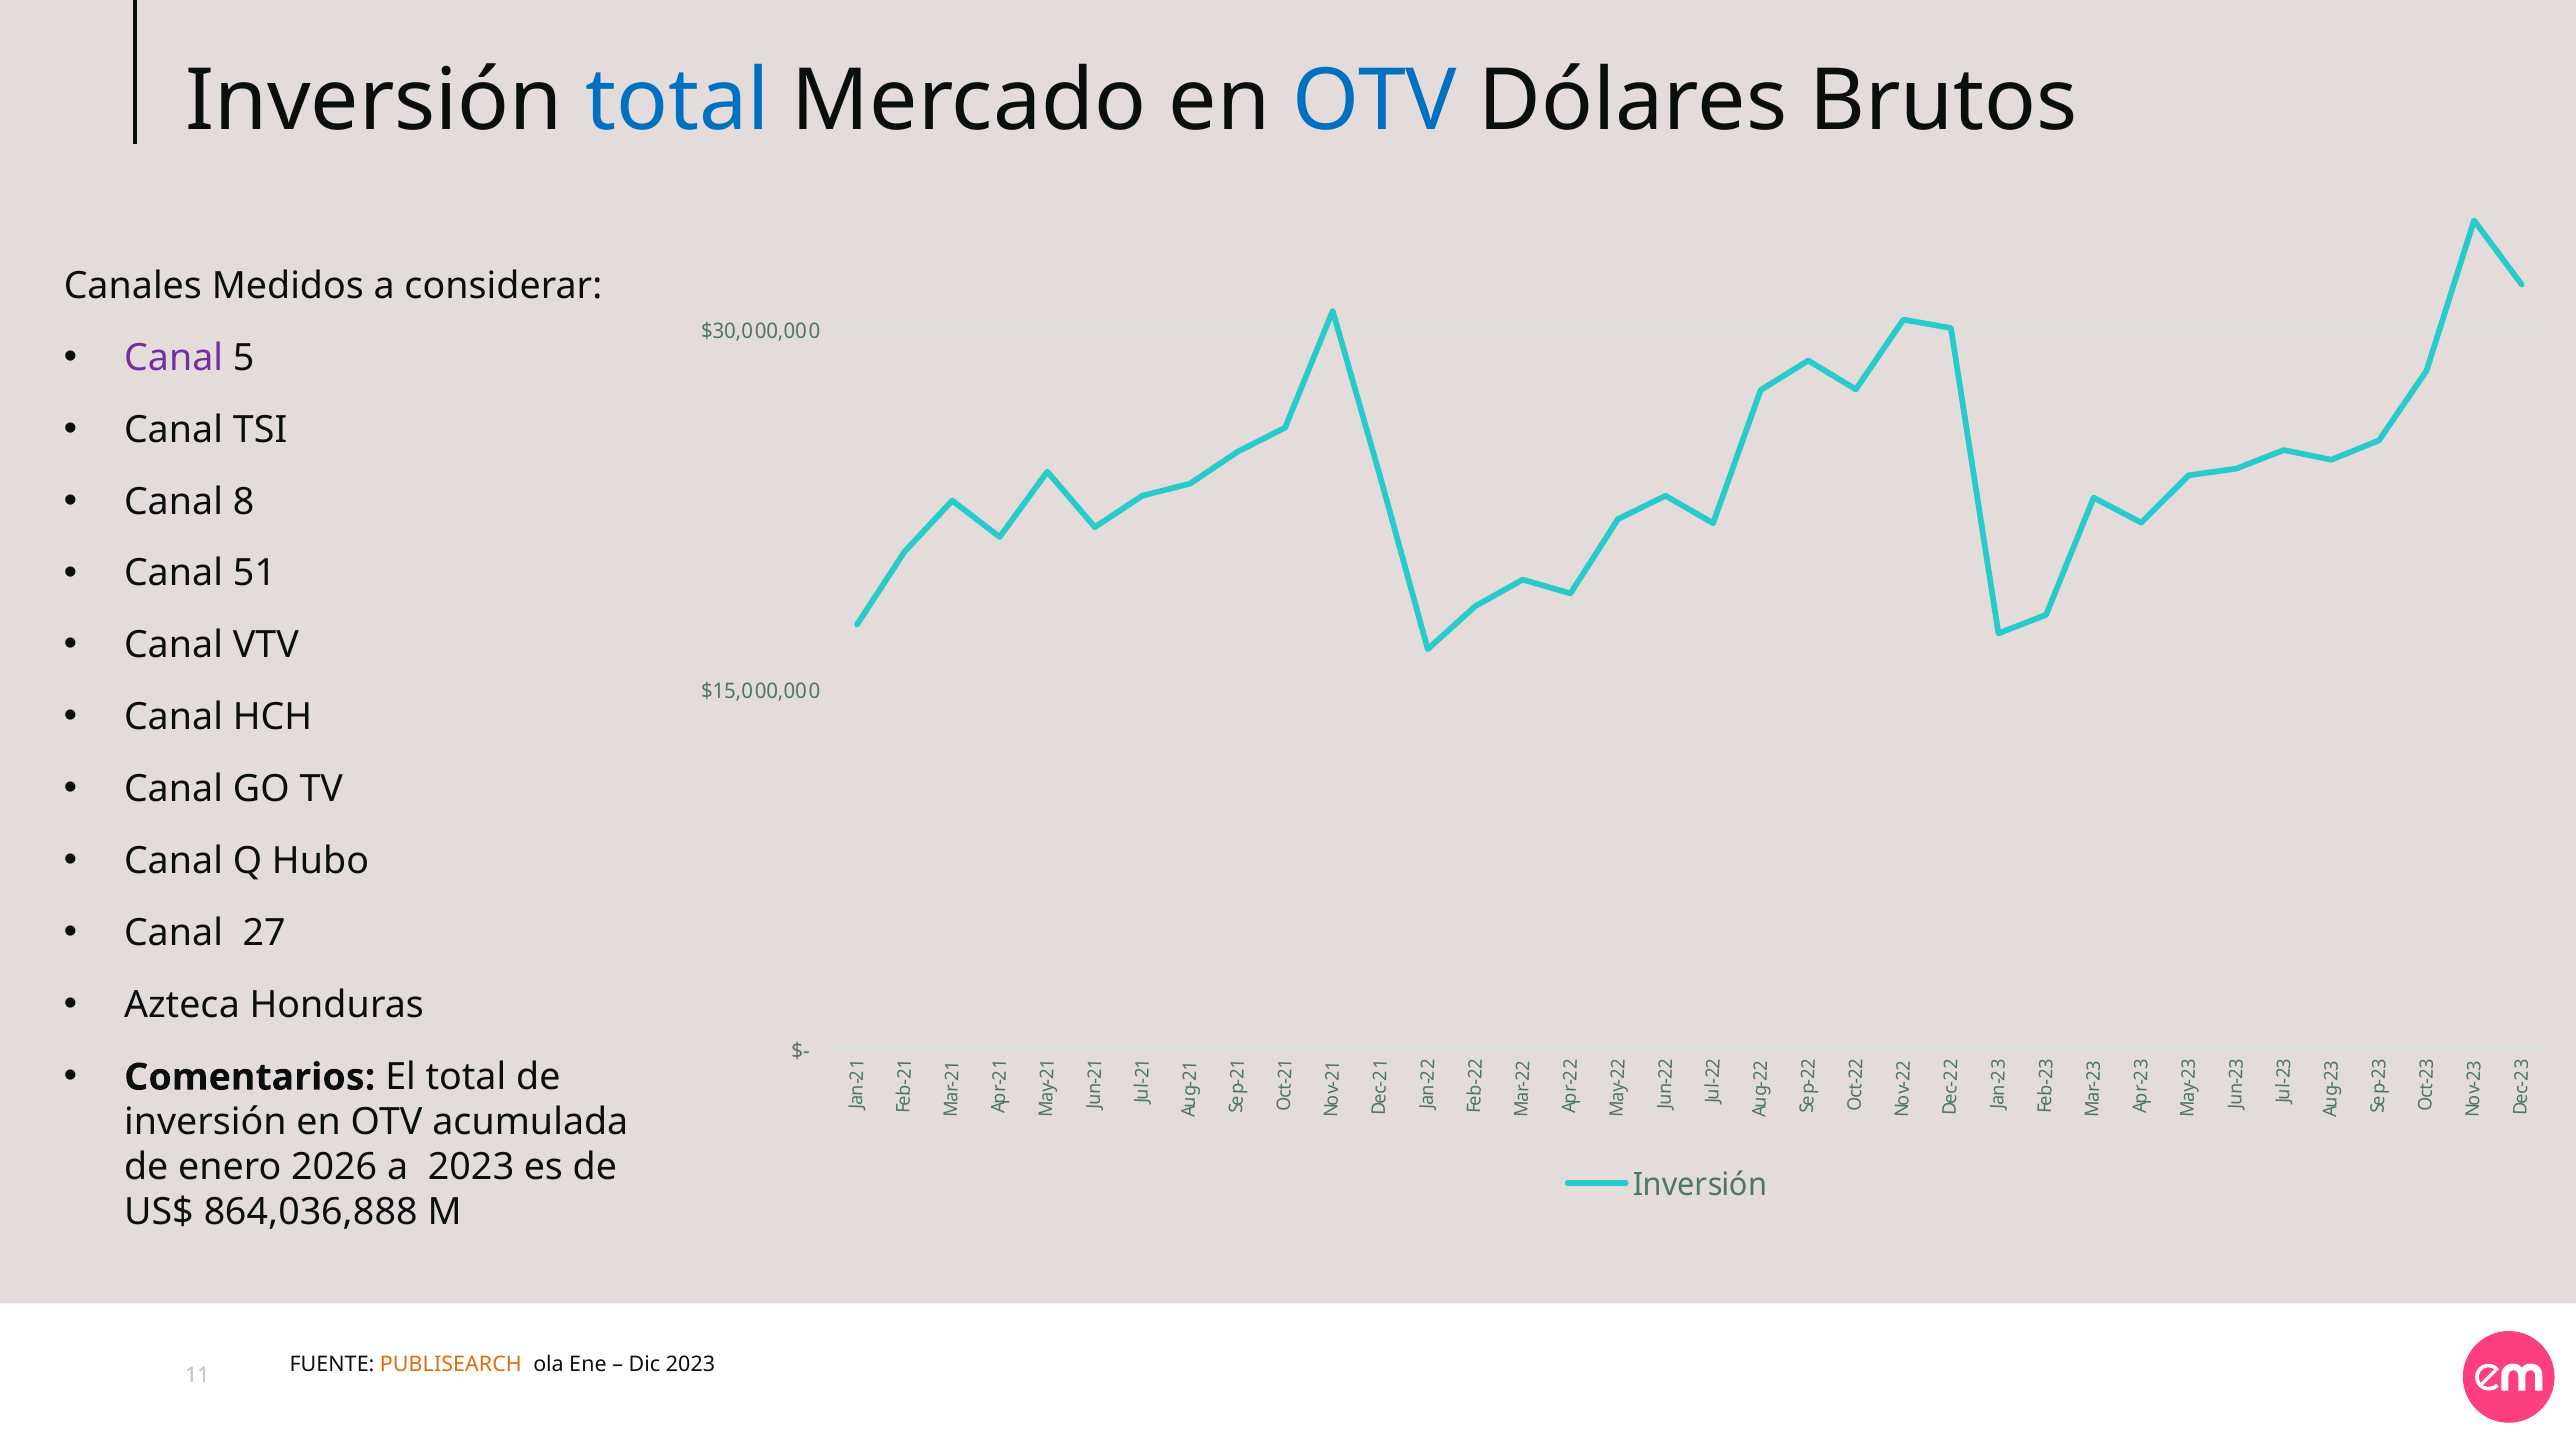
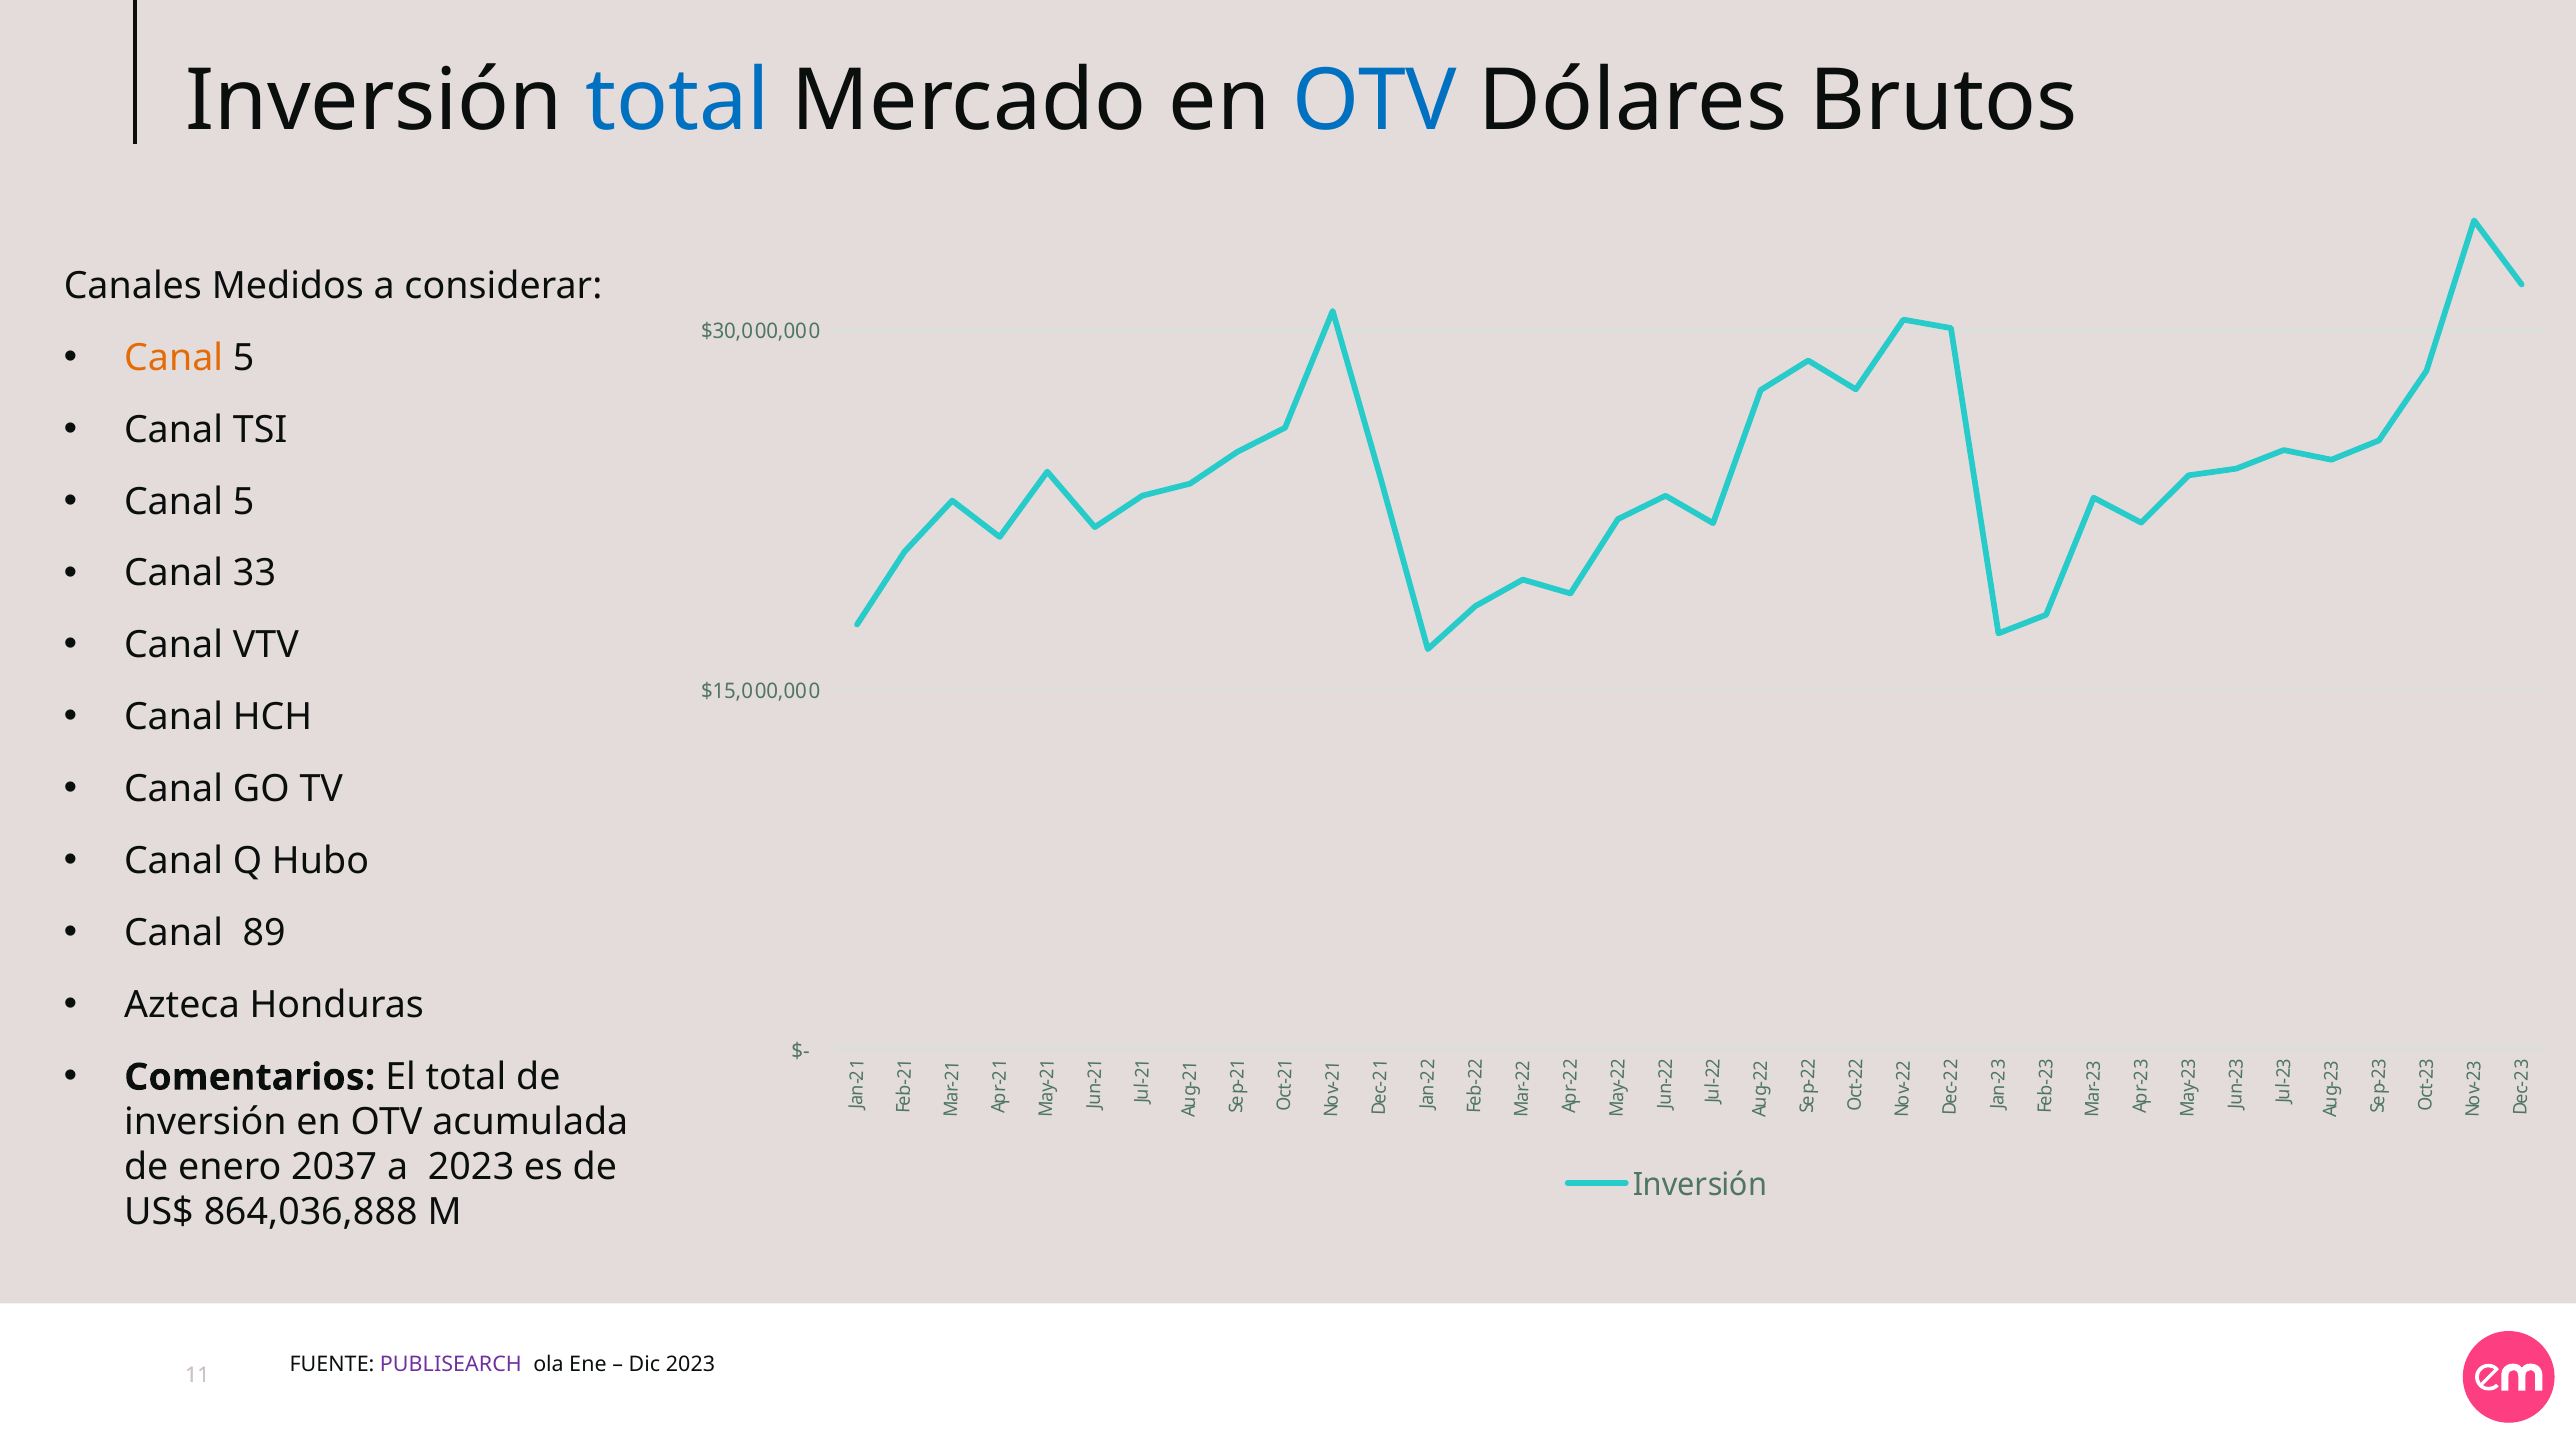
Canal colour: purple -> orange (174, 358)
8: 8 -> 5 (244, 502)
51: 51 -> 33 (254, 574)
27: 27 -> 89 (264, 933)
2026: 2026 -> 2037 (334, 1167)
PUBLISEARCH colour: orange -> purple (451, 1364)
